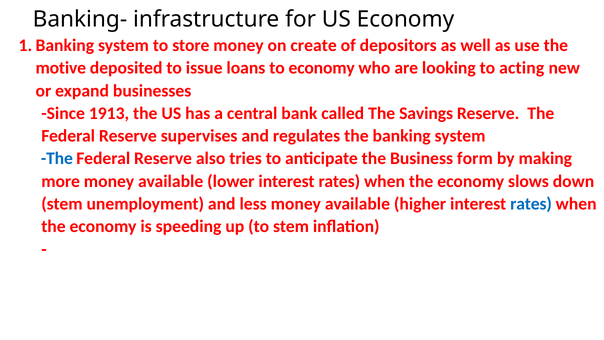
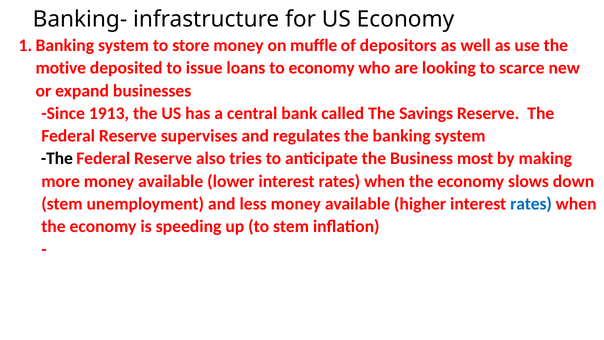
create: create -> muffle (314, 45)
acting: acting -> scarce (522, 68)
The colour: blue -> black (57, 159)
form: form -> most (475, 159)
